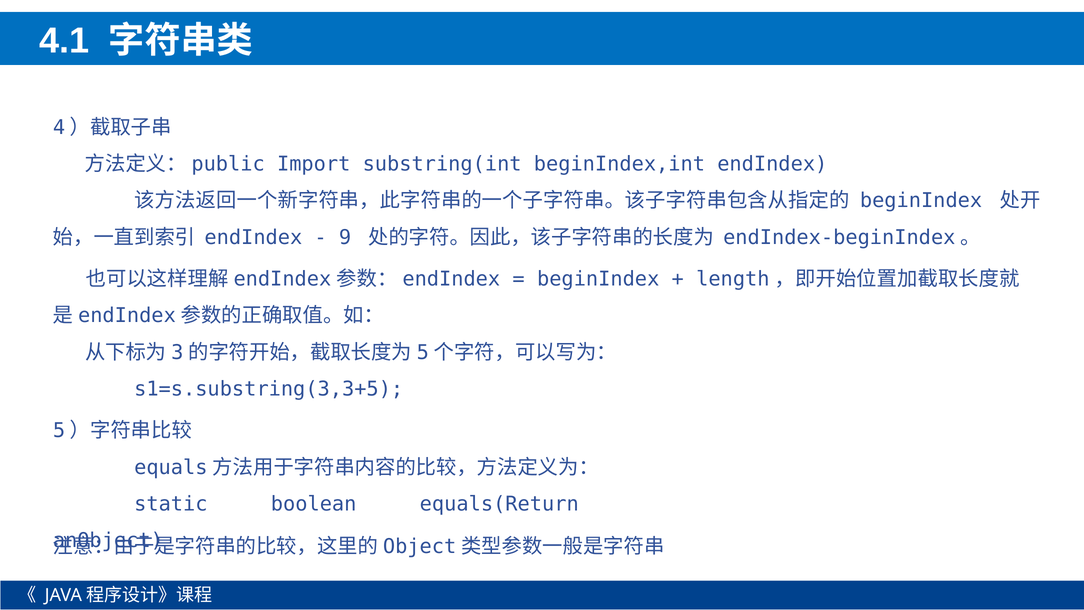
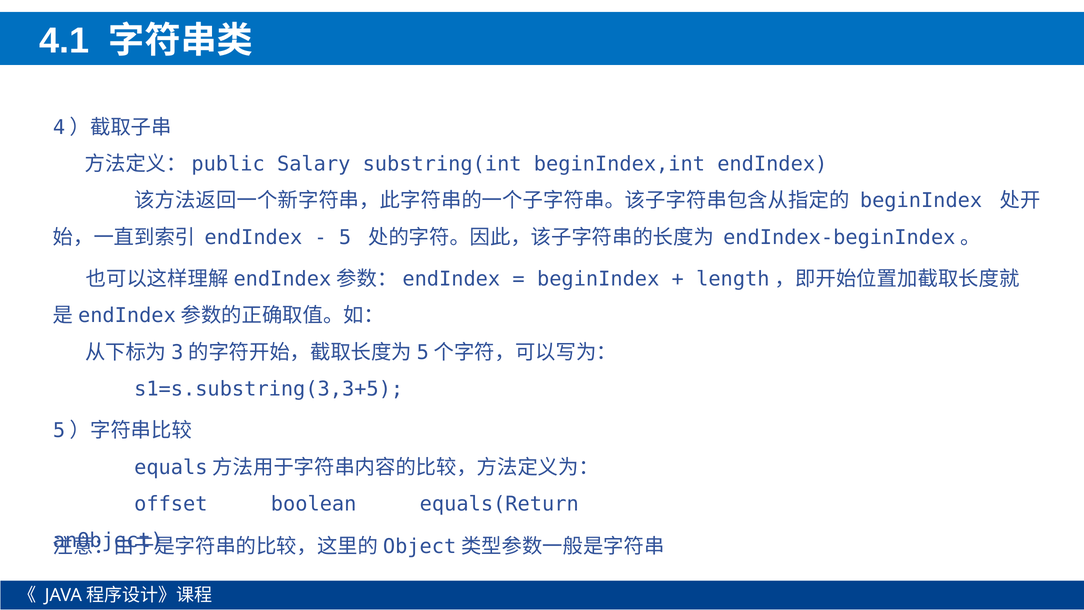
Import: Import -> Salary (314, 164)
9: 9 -> 5 (345, 237)
static: static -> offset (171, 504)
